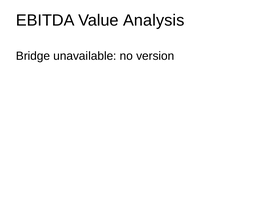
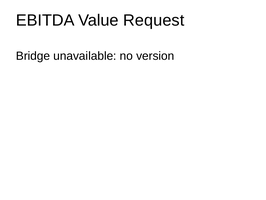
Analysis: Analysis -> Request (154, 20)
